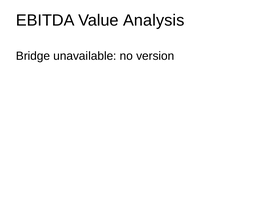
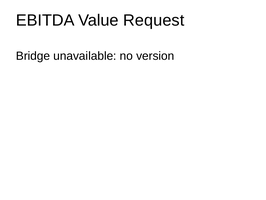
Analysis: Analysis -> Request (154, 20)
